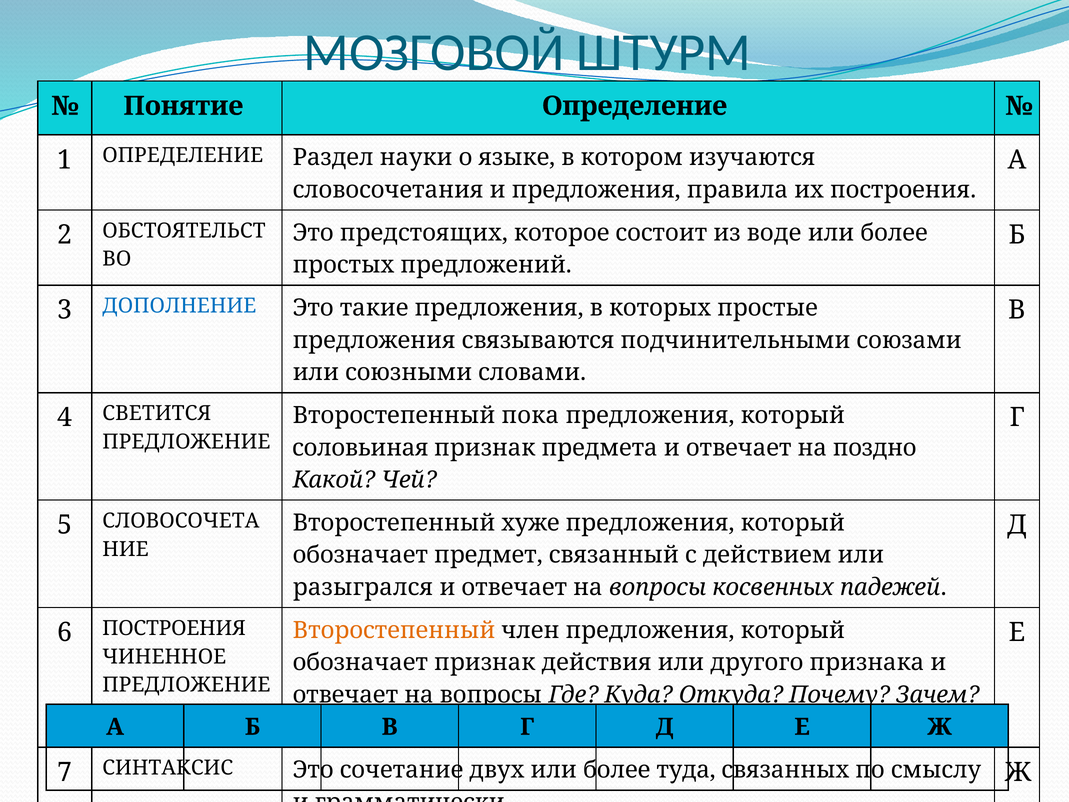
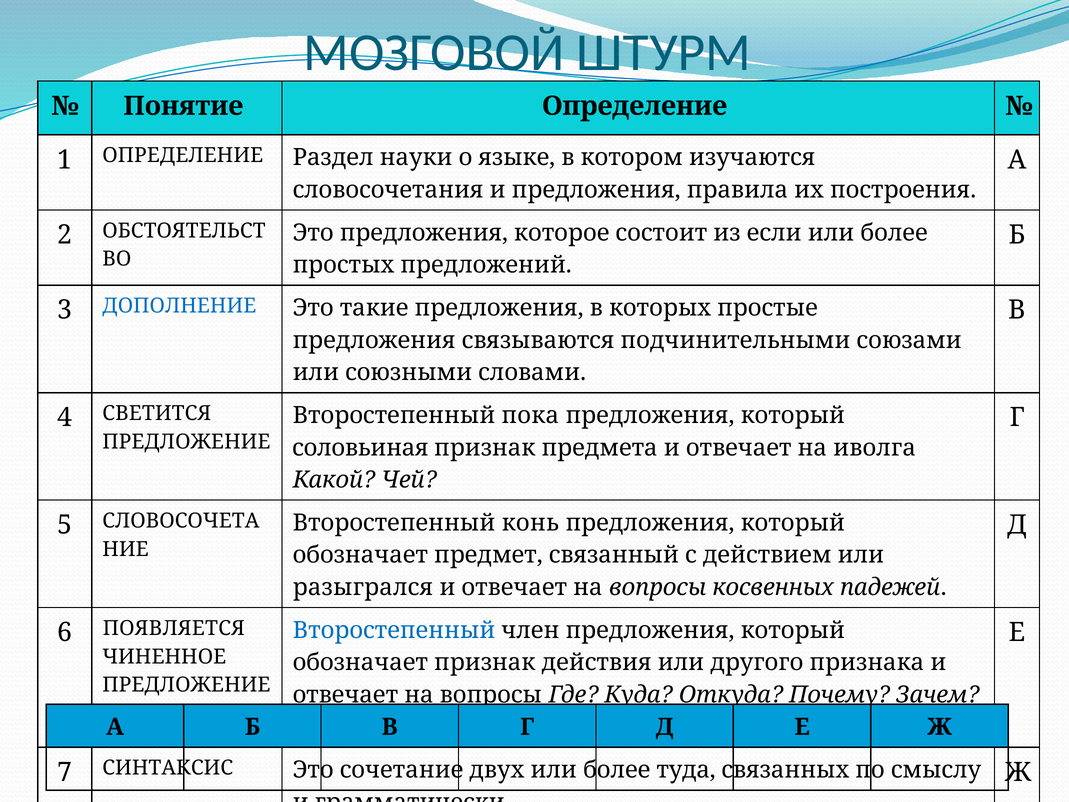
Это предстоящих: предстоящих -> предложения (424, 233)
воде: воде -> если (774, 233)
поздно: поздно -> иволга (875, 448)
хуже: хуже -> конь (530, 523)
Второстепенный colour: orange -> blue (394, 630)
6 ПОСТРОЕНИЯ: ПОСТРОЕНИЯ -> ПОЯВЛЯЕТСЯ (174, 628)
